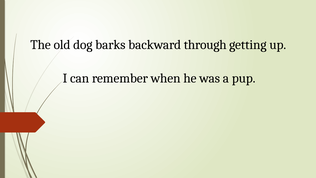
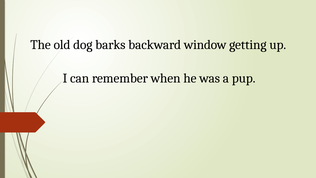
through: through -> window (205, 45)
